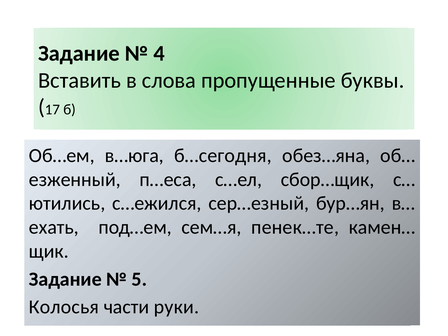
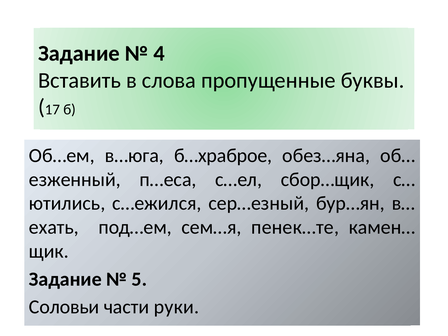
б…сегодня: б…сегодня -> б…храброе (223, 156)
Колосья: Колосья -> Соловьи (64, 307)
